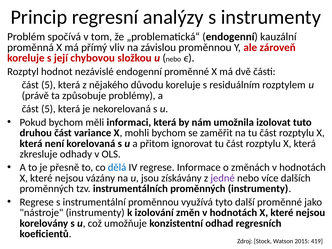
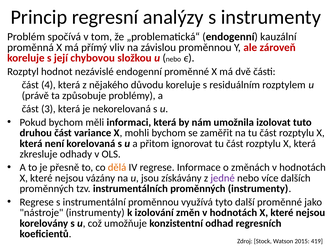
5: 5 -> 4 (48, 85)
5: 5 -> 3 (48, 109)
dělá colour: blue -> orange (117, 167)
